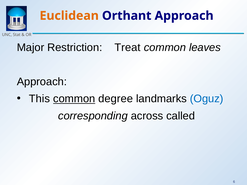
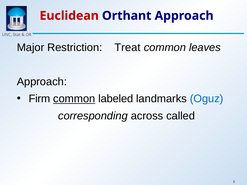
Euclidean colour: orange -> red (69, 16)
This: This -> Firm (39, 99)
degree: degree -> labeled (116, 99)
